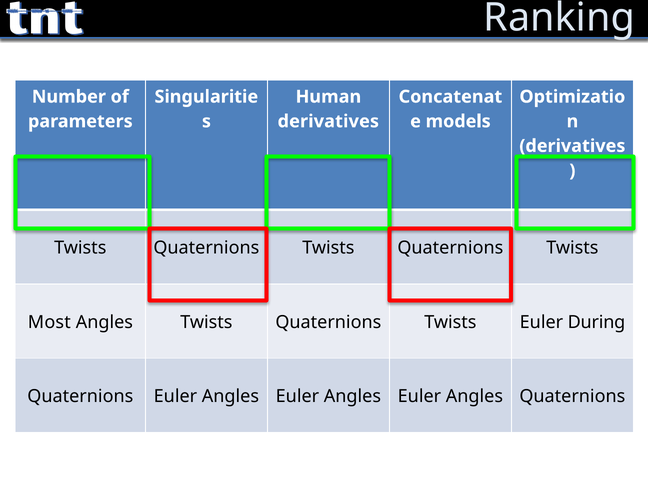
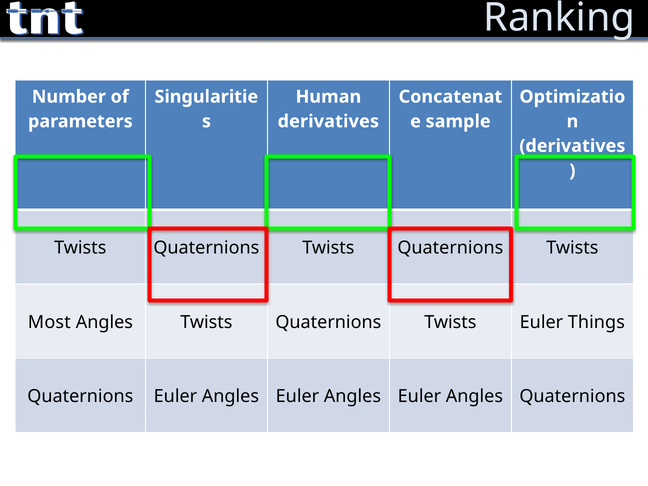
models: models -> sample (458, 121)
During: During -> Things (596, 322)
